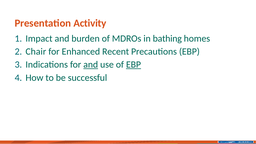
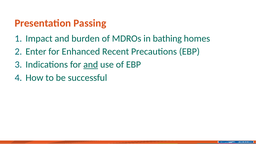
Activity: Activity -> Passing (90, 23)
Chair: Chair -> Enter (36, 52)
EBP underline: present -> none (134, 65)
